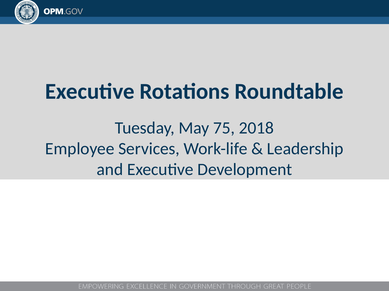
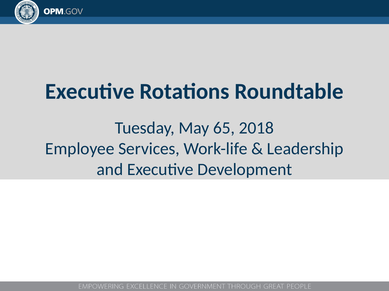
75: 75 -> 65 (224, 128)
